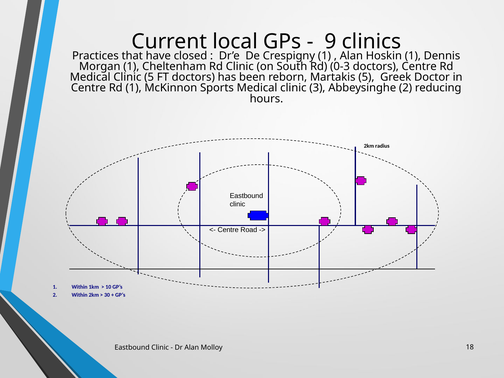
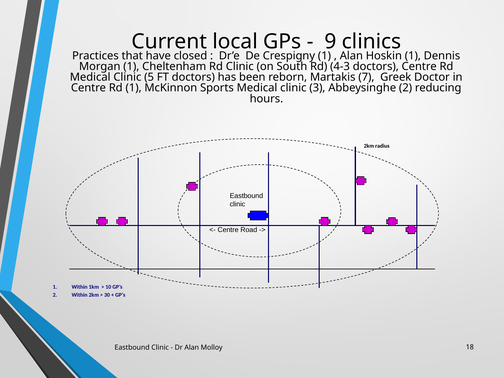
0-3: 0-3 -> 4-3 (340, 66)
Martakis 5: 5 -> 7 (366, 77)
